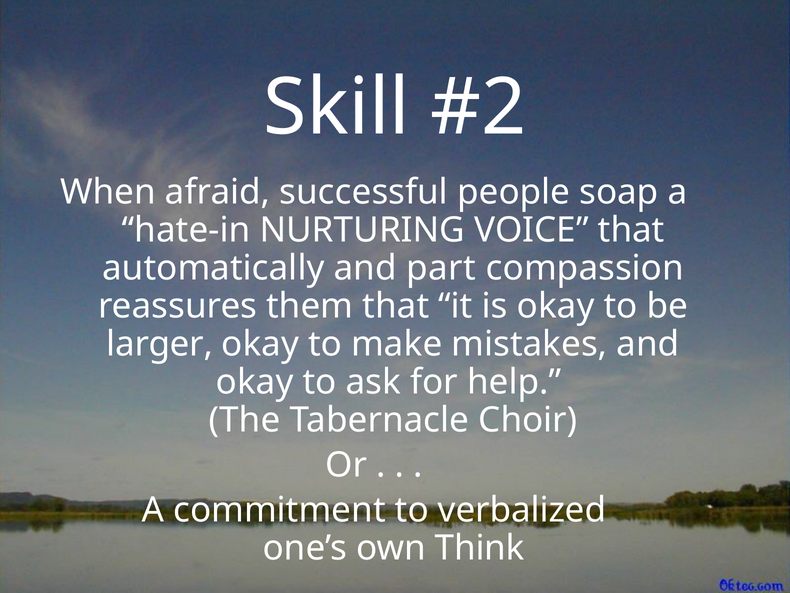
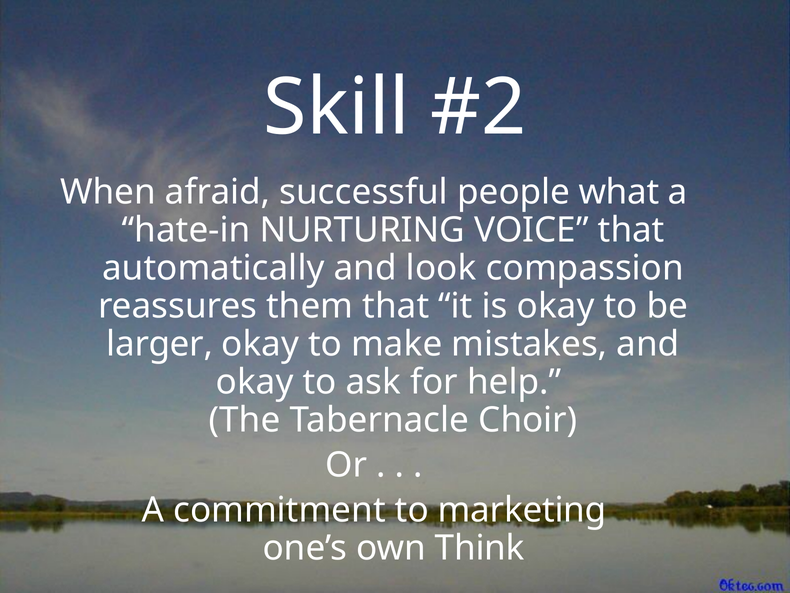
soap: soap -> what (619, 192)
part: part -> look (441, 268)
verbalized: verbalized -> marketing (522, 510)
